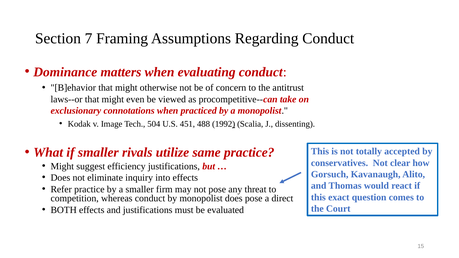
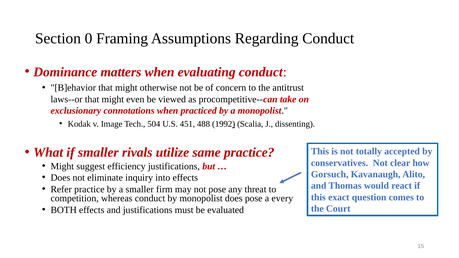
7: 7 -> 0 (89, 39)
direct: direct -> every (282, 199)
